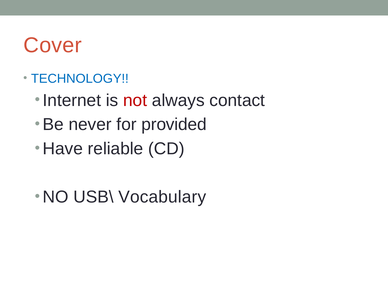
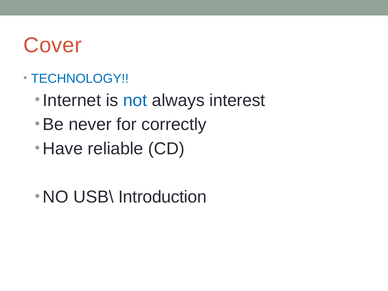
not colour: red -> blue (135, 100)
contact: contact -> interest (237, 100)
provided: provided -> correctly (174, 125)
Vocabulary: Vocabulary -> Introduction (163, 197)
